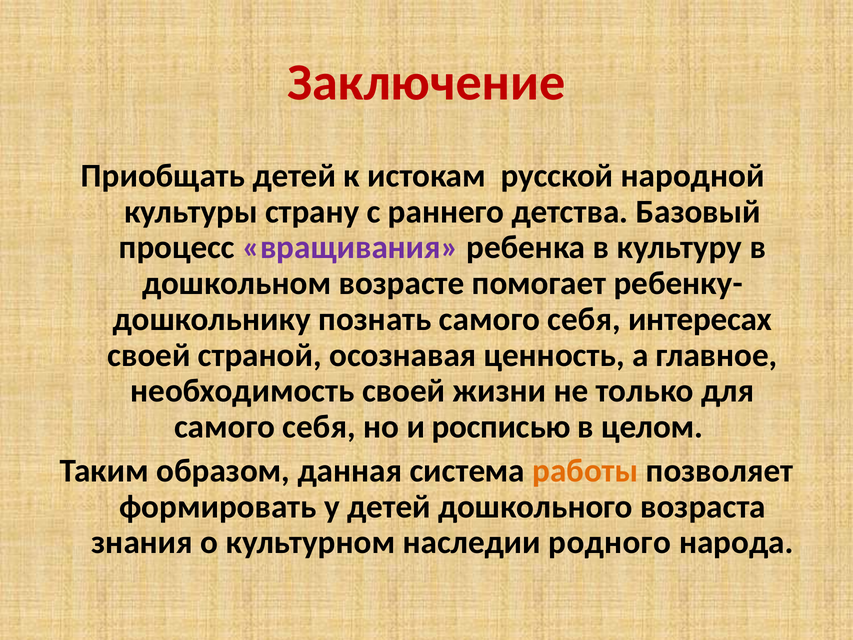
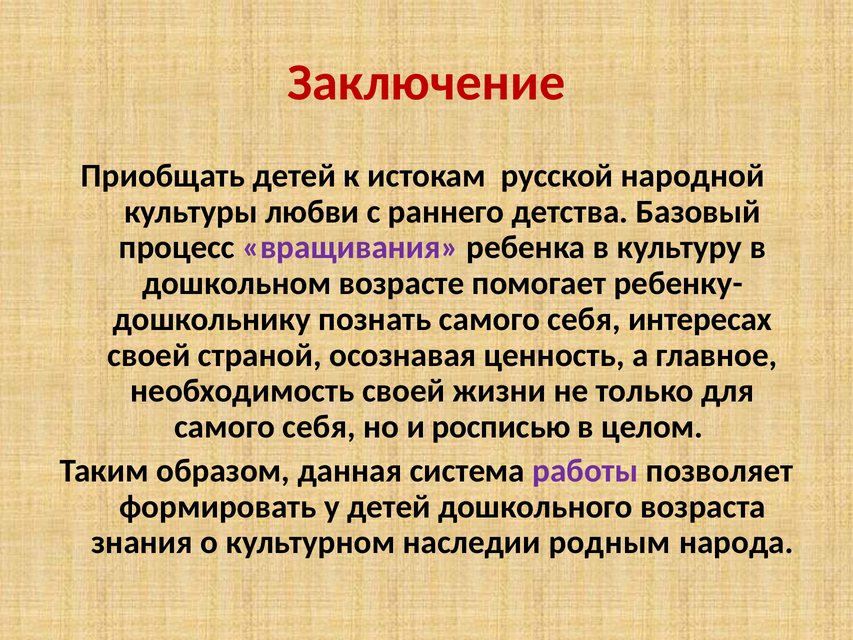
страну: страну -> любви (312, 212)
работы colour: orange -> purple (585, 471)
родного: родного -> родным (610, 542)
